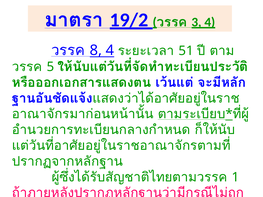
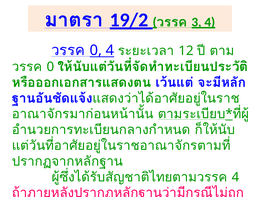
8: 8 -> 0 (96, 50)
51: 51 -> 12 (186, 51)
5: 5 -> 0 (50, 67)
1: 1 -> 4 (235, 177)
